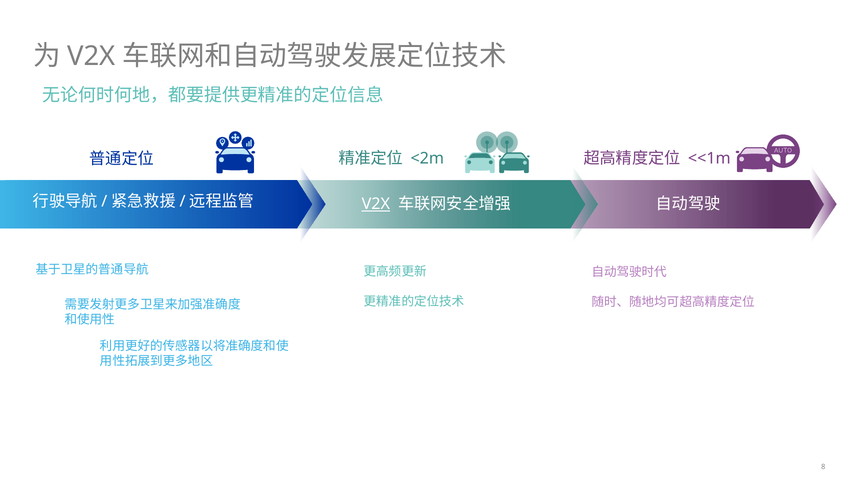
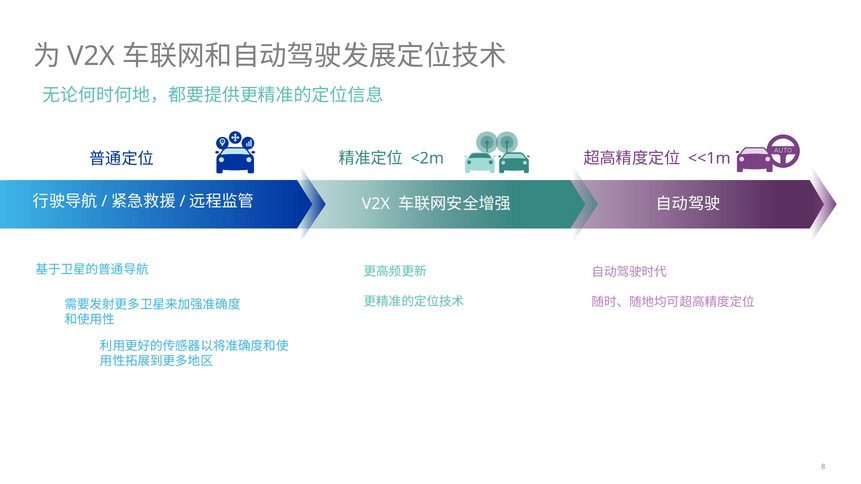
V2X underline: present -> none (376, 204)
